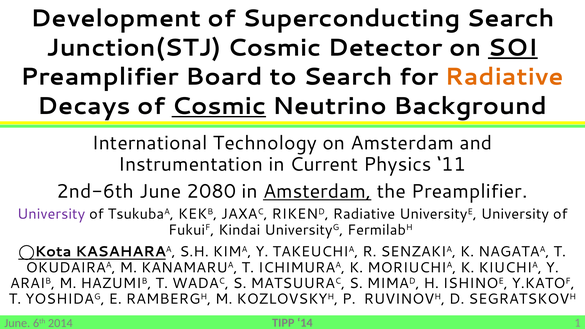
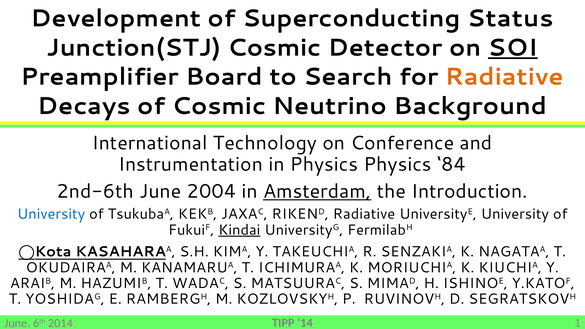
Superconducting Search: Search -> Status (510, 18)
Cosmic underline: present -> none (219, 106)
on Amsterdam: Amsterdam -> Conference (402, 143)
in Current: Current -> Physics (324, 164)
11: 11 -> 84 (451, 164)
2080: 2080 -> 2004 (211, 191)
the Preamplifier: Preamplifier -> Introduction (469, 191)
University colour: purple -> blue (51, 214)
Kindai underline: none -> present (239, 230)
